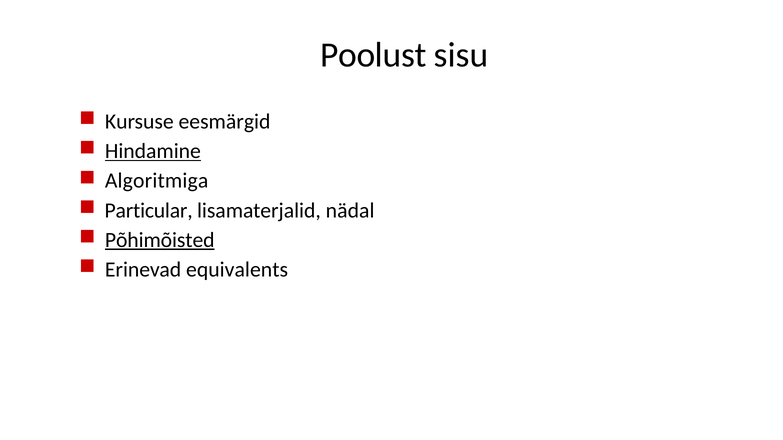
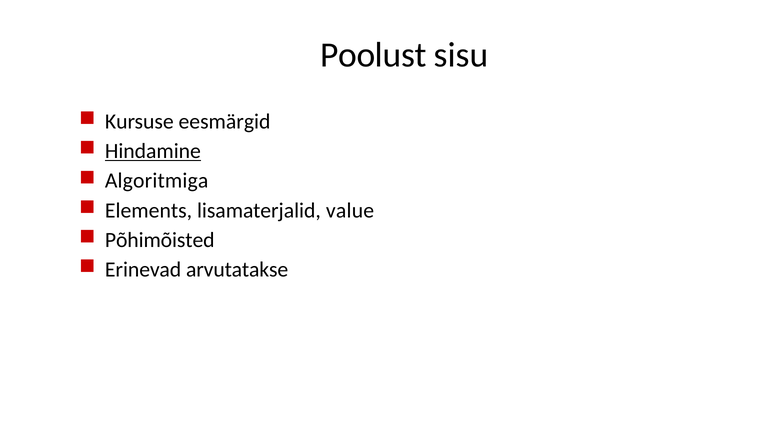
Particular: Particular -> Elements (149, 211)
nädal: nädal -> value (350, 211)
Põhimõisted underline: present -> none (160, 240)
equivalents: equivalents -> arvutatakse (237, 270)
